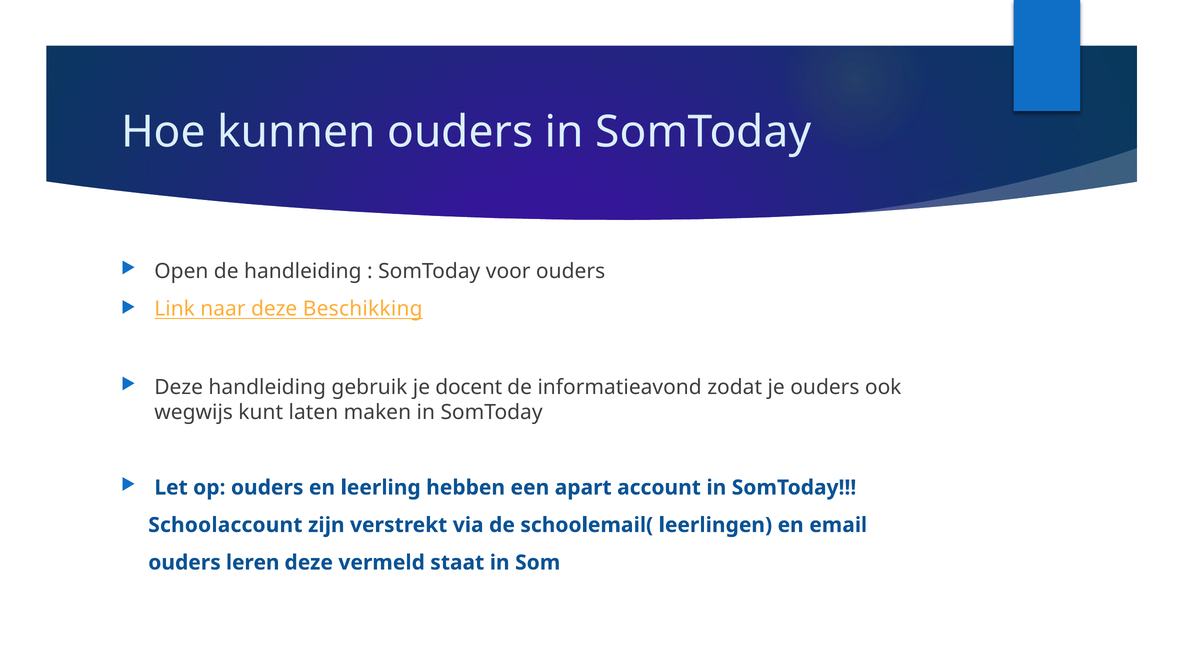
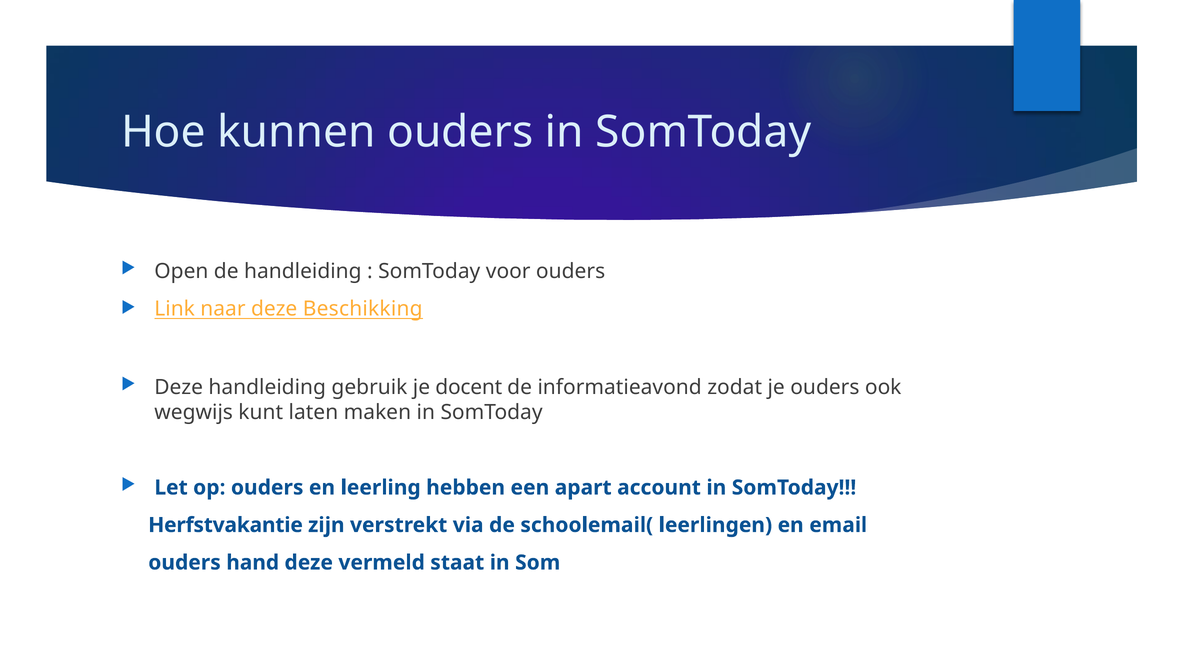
Schoolaccount: Schoolaccount -> Herfstvakantie (226, 525)
leren: leren -> hand (253, 563)
